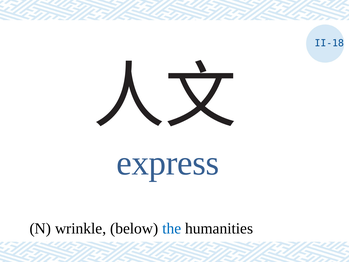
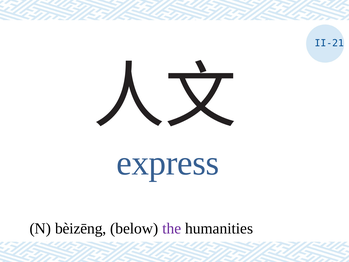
II-18: II-18 -> II-21 (329, 43)
wrinkle: wrinkle -> bèizēng (81, 228)
the colour: blue -> purple (172, 228)
